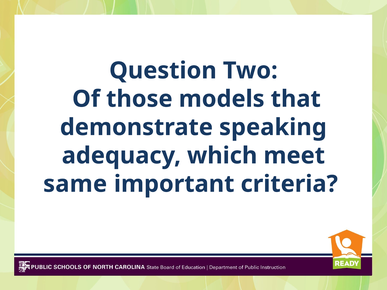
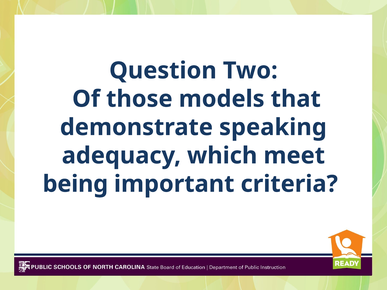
same: same -> being (75, 184)
